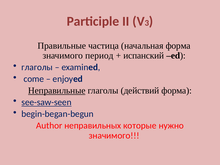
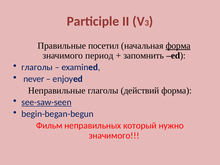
частица: частица -> посетил (104, 46)
форма underline: none -> present (178, 46)
испанский: испанский -> запомнить (144, 56)
come: come -> never (34, 79)
Неправильные underline: present -> none (57, 91)
Author: Author -> Фильм (49, 126)
которые: которые -> который (140, 126)
